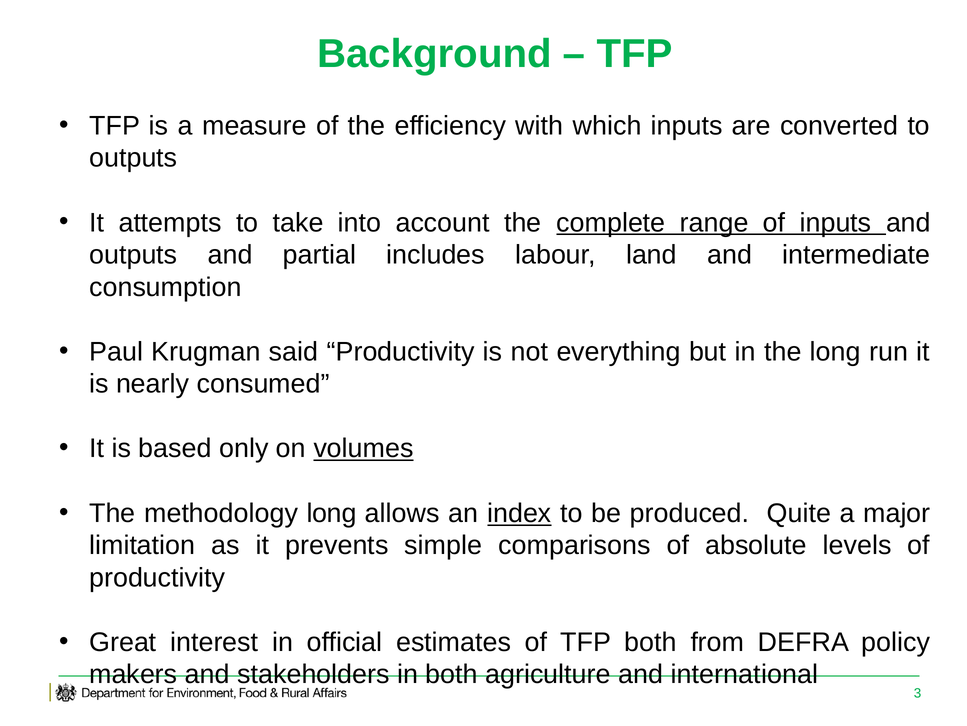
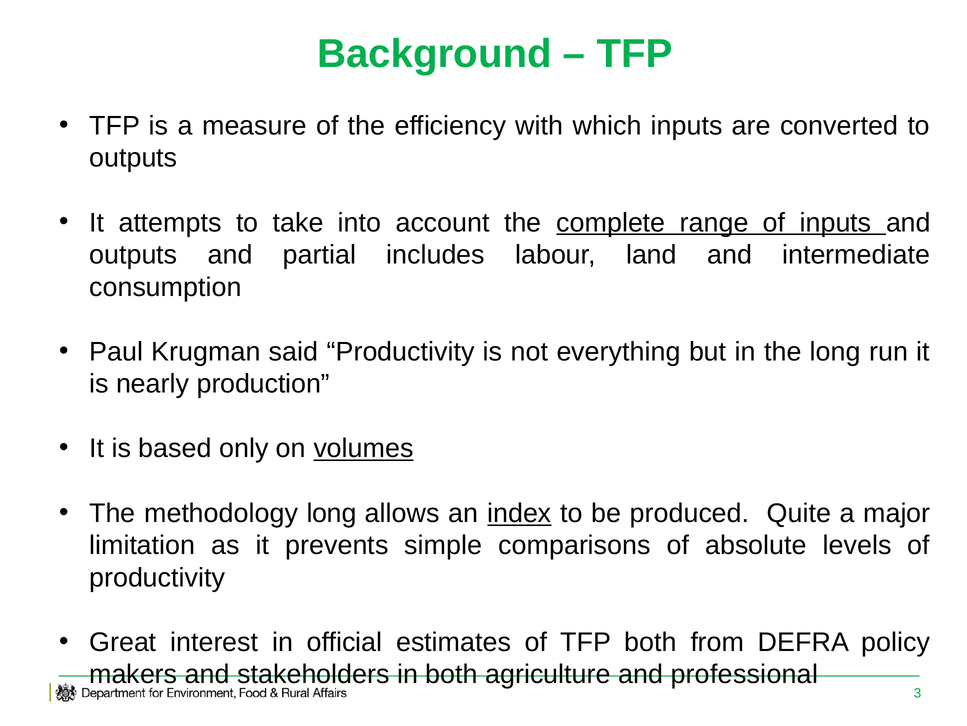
consumed: consumed -> production (263, 384)
international: international -> professional (744, 674)
